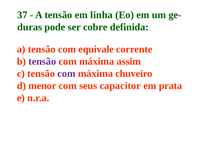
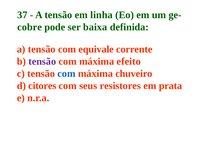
duras: duras -> cobre (30, 27)
cobre: cobre -> baixa (95, 27)
assim: assim -> efeito (129, 62)
com colour: purple -> blue (66, 74)
menor: menor -> citores (42, 86)
capacitor: capacitor -> resistores (120, 86)
